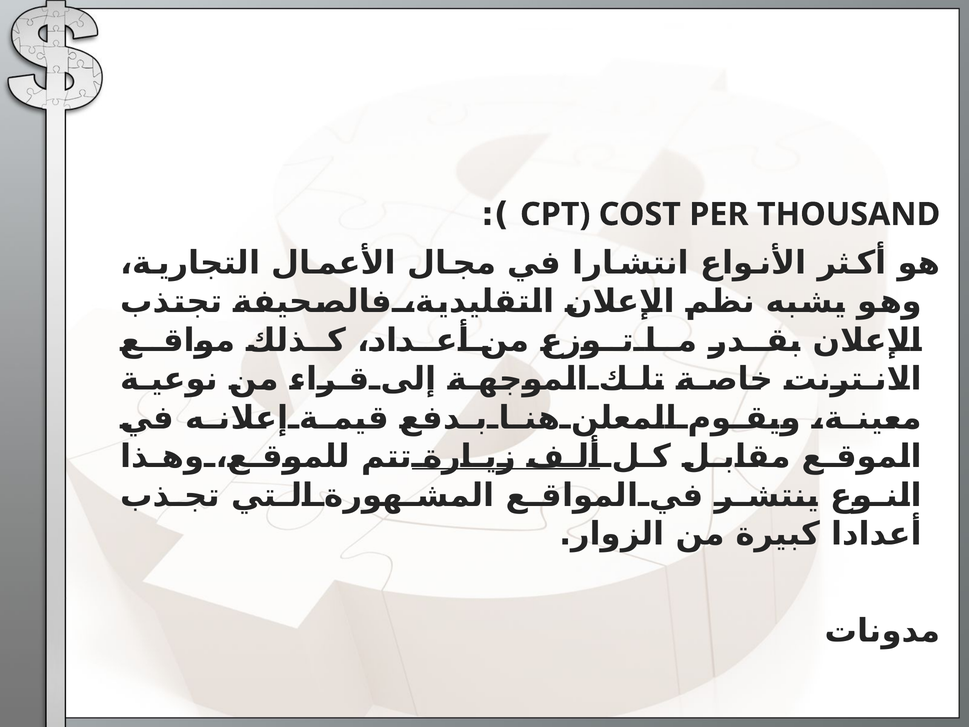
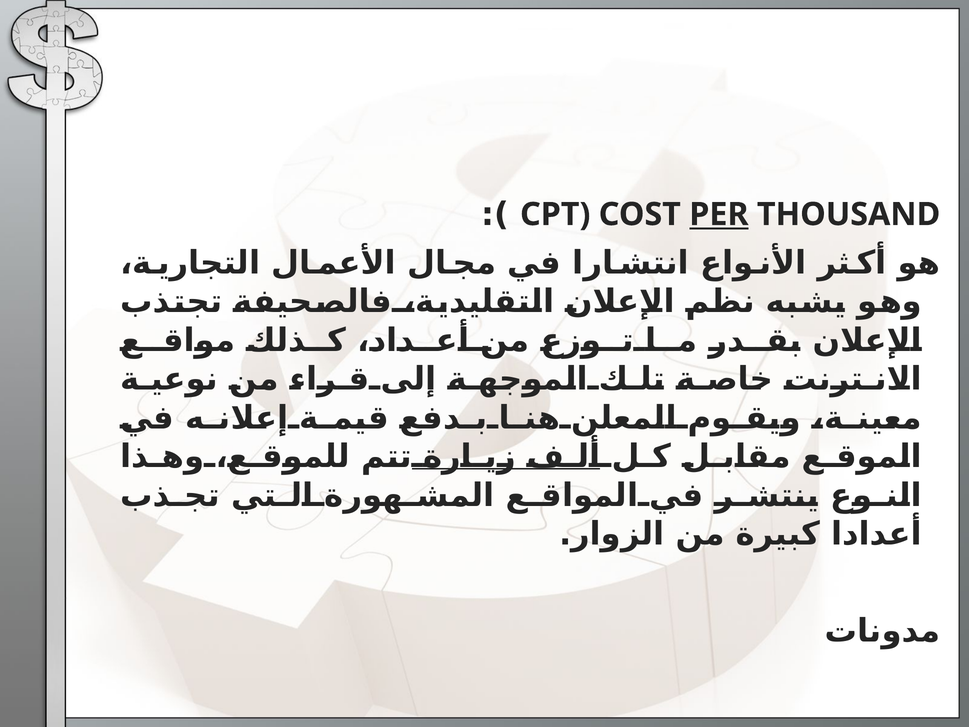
PER underline: none -> present (719, 214)
